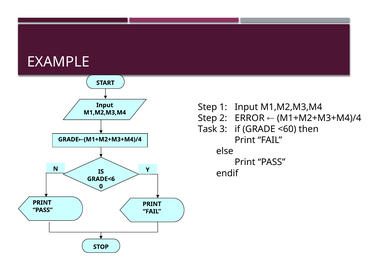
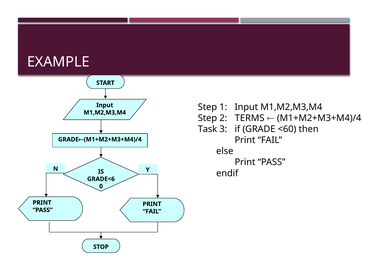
ERROR: ERROR -> TERMS (250, 118)
